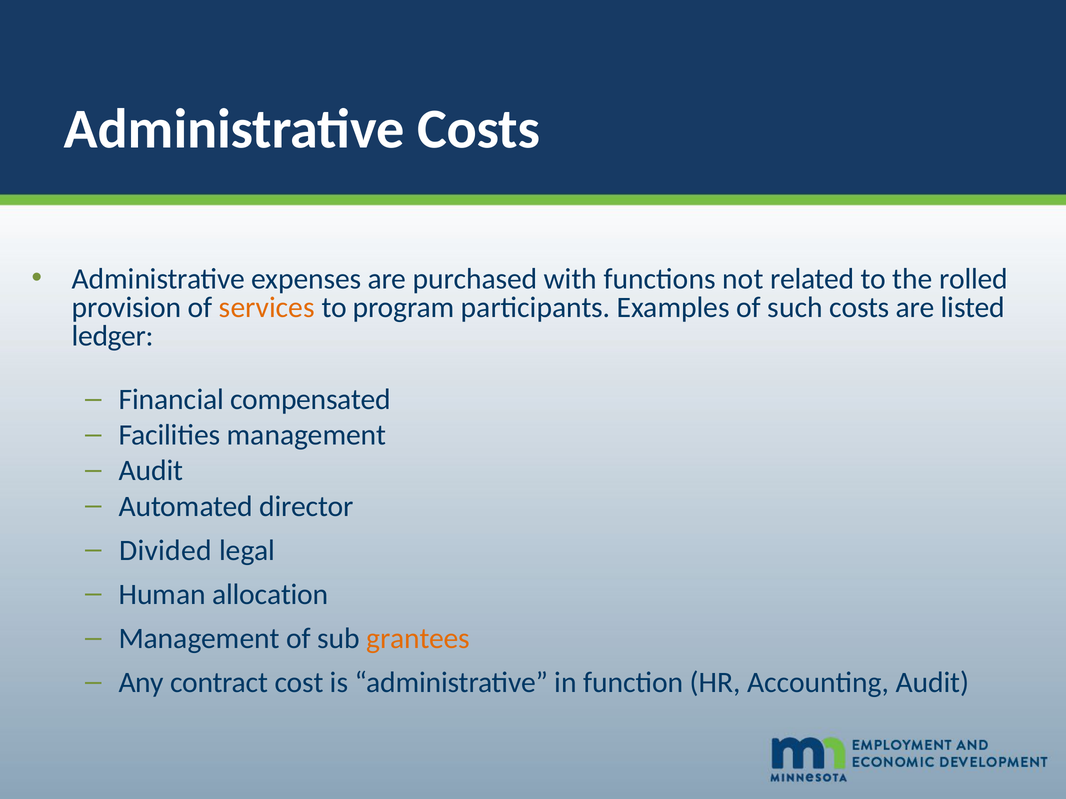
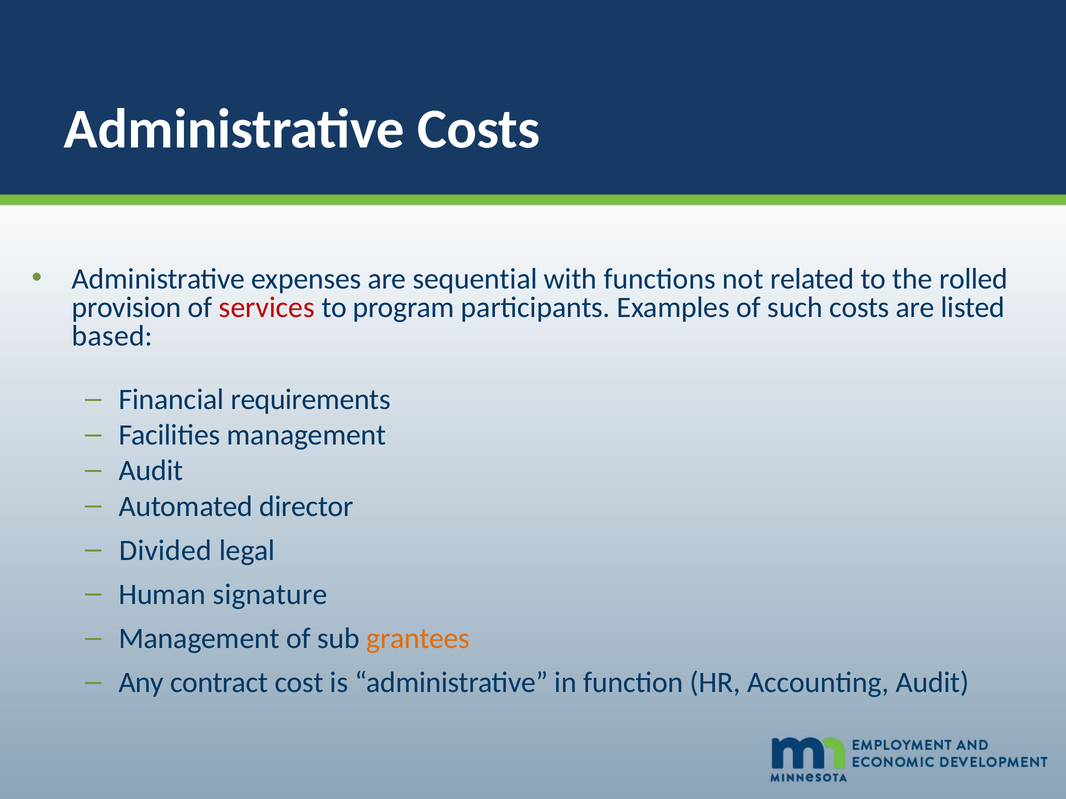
purchased: purchased -> sequential (475, 279)
services colour: orange -> red (267, 308)
ledger: ledger -> based (112, 336)
compensated: compensated -> requirements (311, 400)
allocation: allocation -> signature (270, 595)
